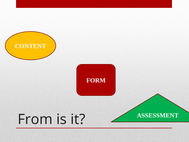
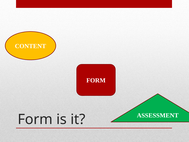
From: From -> Form (35, 119)
